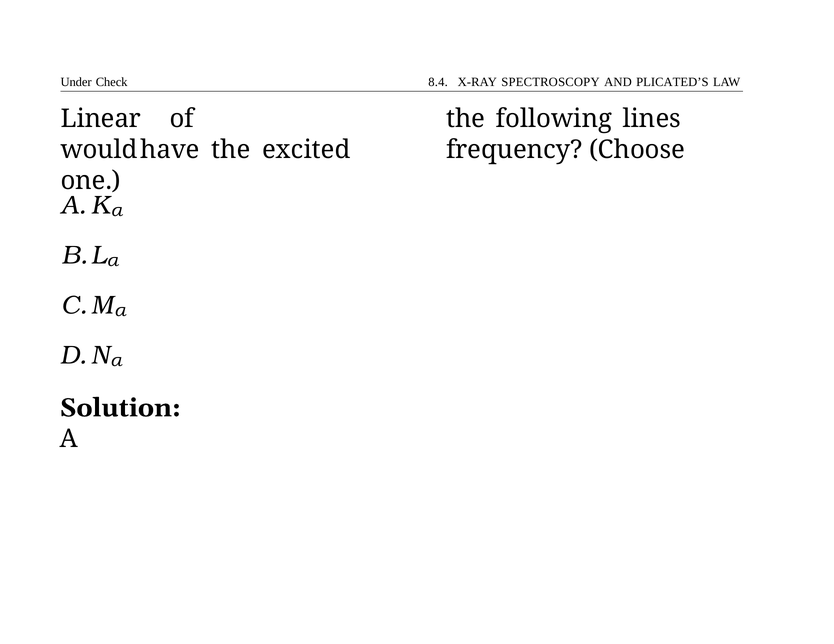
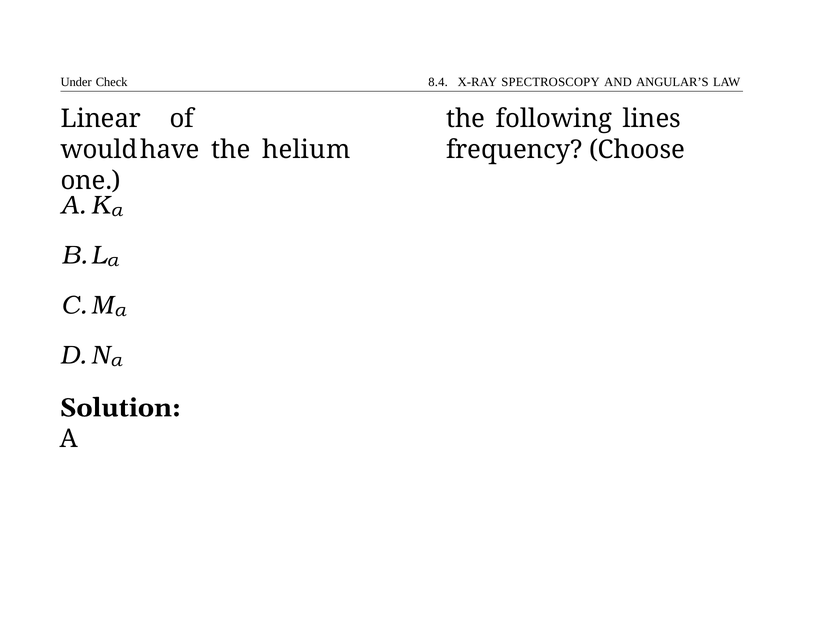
PLICATED’S: PLICATED’S -> ANGULAR’S (672, 82)
excited: excited -> helium (306, 150)
